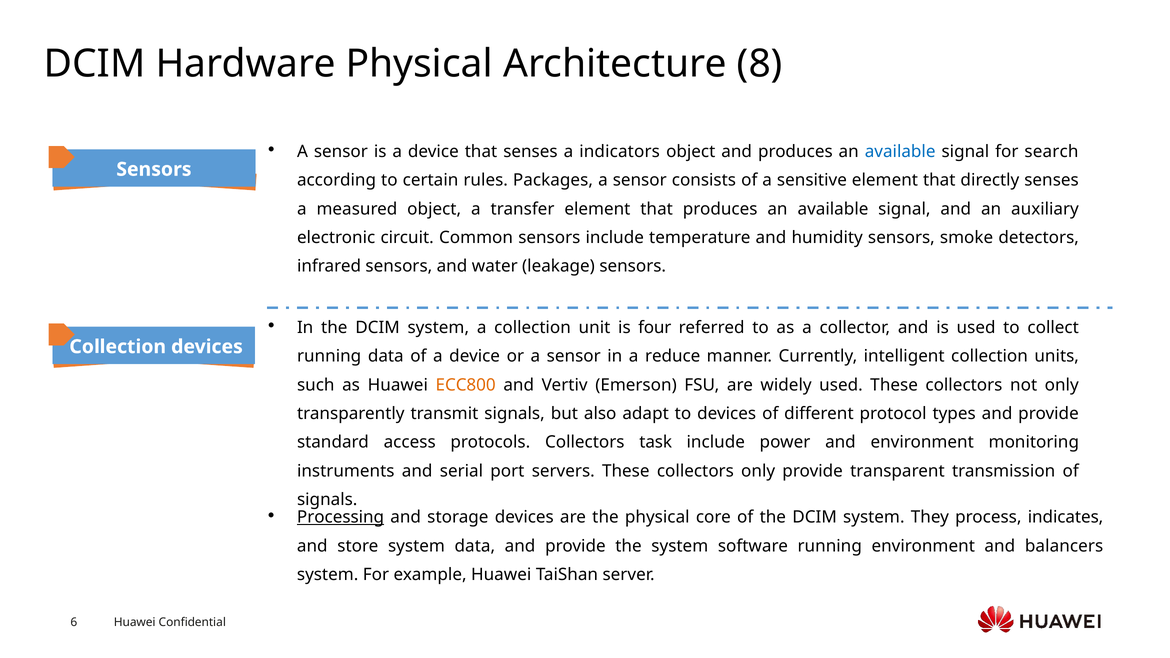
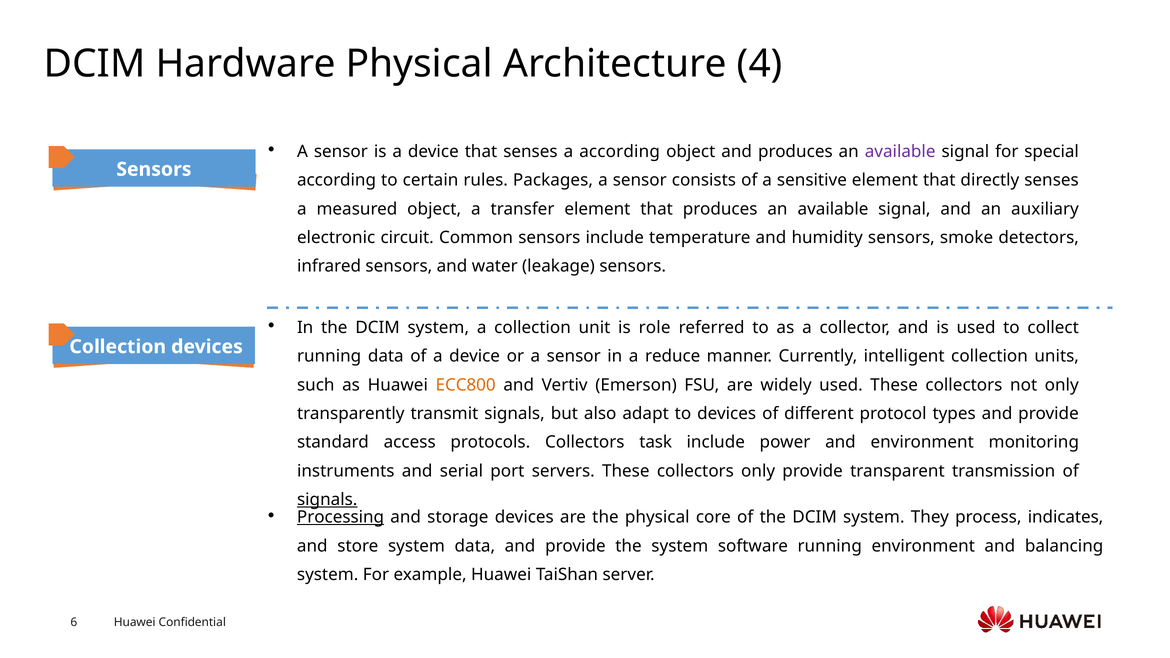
8: 8 -> 4 (760, 64)
a indicators: indicators -> according (620, 152)
available colour: blue -> purple (900, 152)
search: search -> special (1052, 152)
four: four -> role (655, 328)
signals underline: none -> present (327, 500)
balancers: balancers -> balancing (1064, 546)
